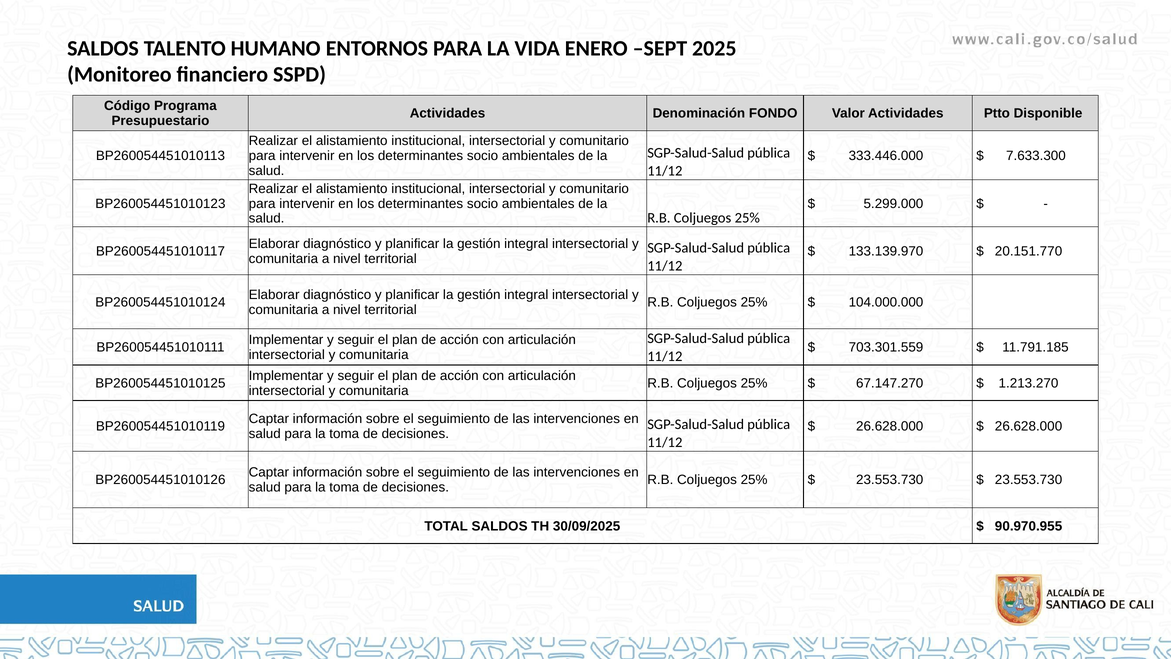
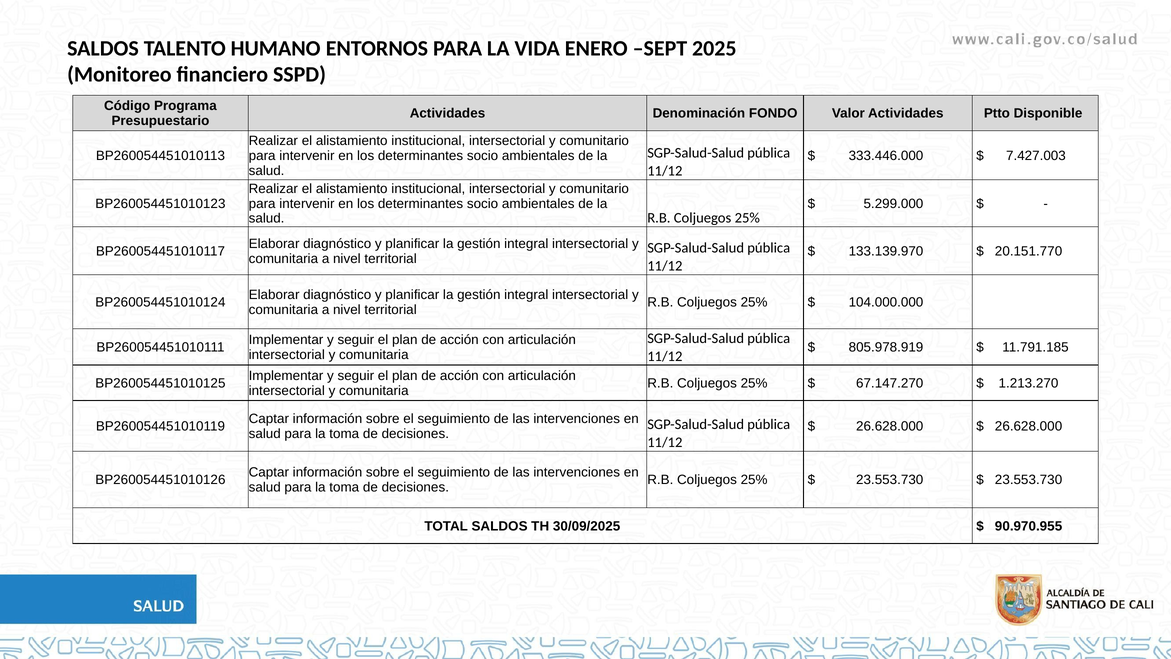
7.633.300: 7.633.300 -> 7.427.003 (1036, 156)
703.301.559: 703.301.559 -> 805.978.919 (886, 347)
